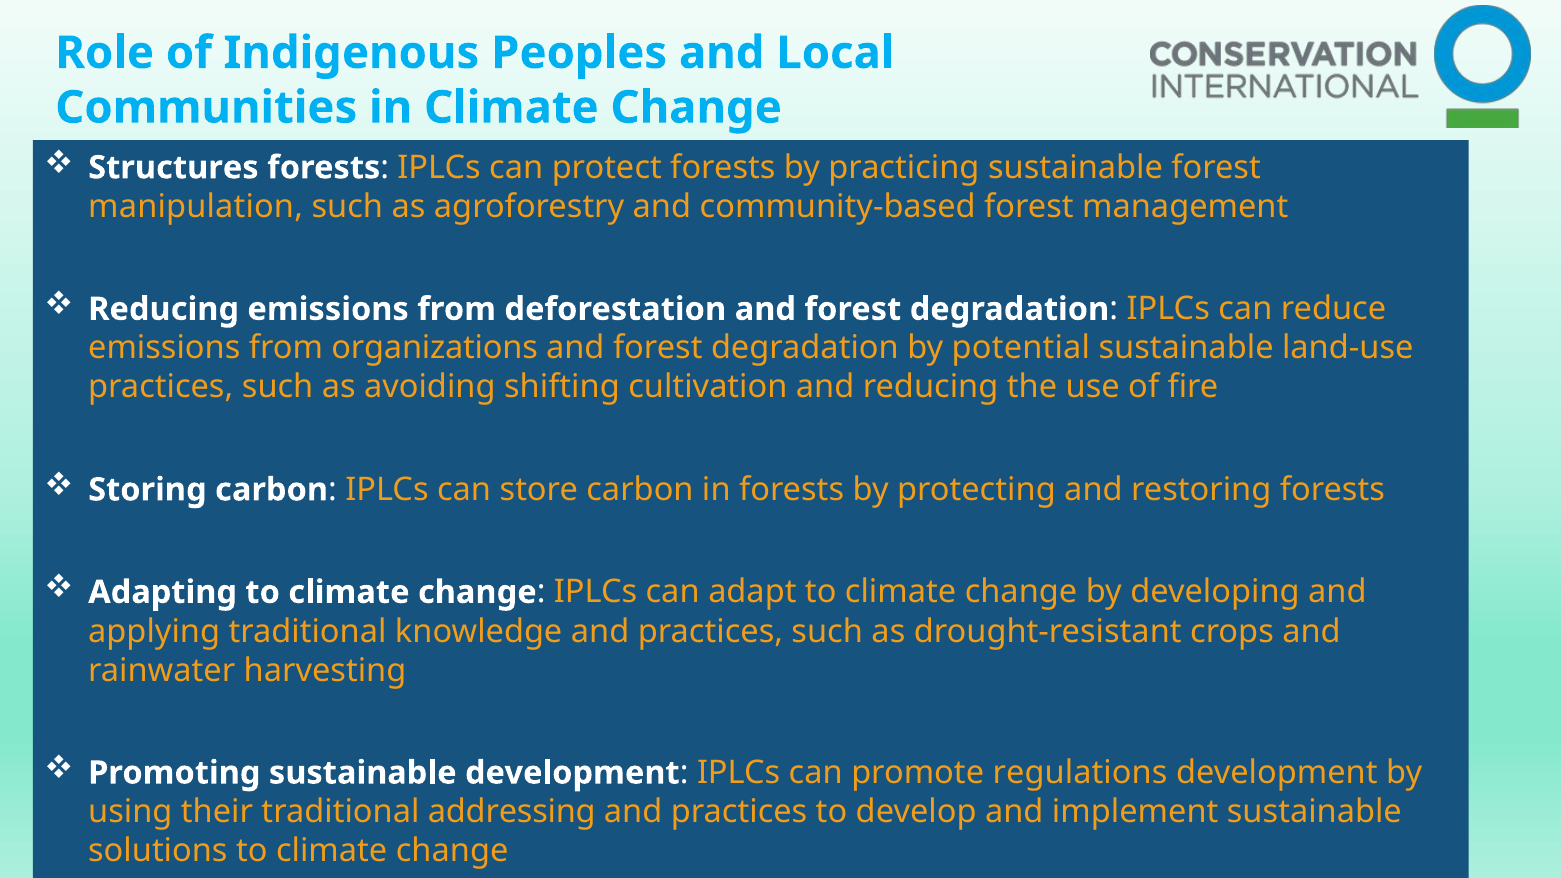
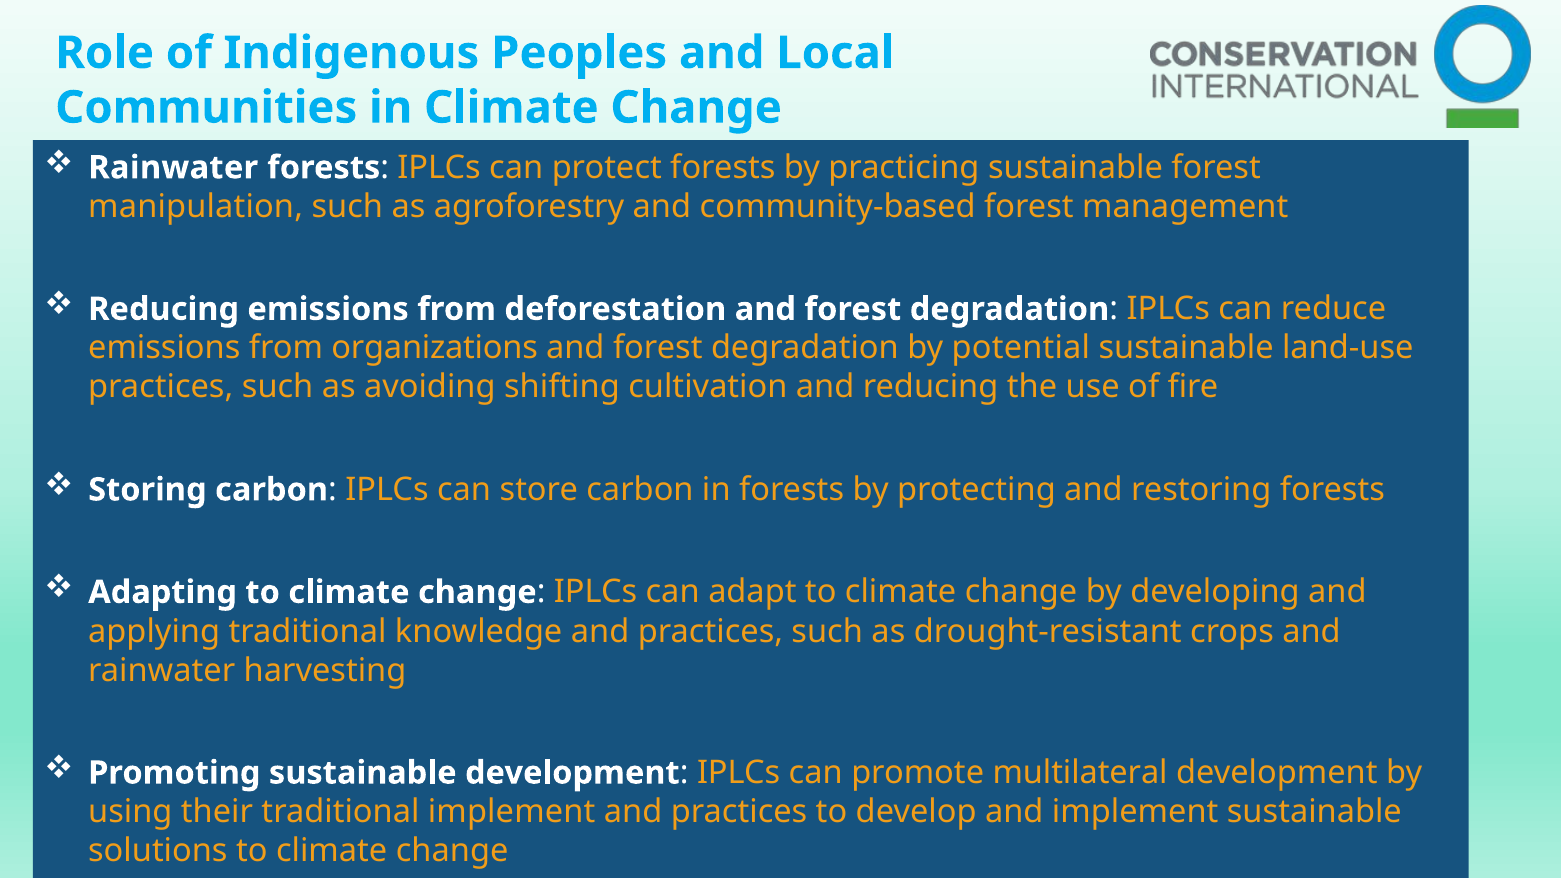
Structures: Structures -> Rainwater (173, 168)
regulations: regulations -> multilateral (1080, 773)
traditional addressing: addressing -> implement (512, 812)
